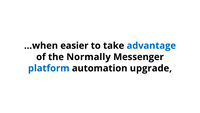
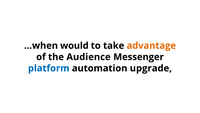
easier: easier -> would (74, 45)
advantage colour: blue -> orange (151, 45)
Normally: Normally -> Audience (89, 57)
